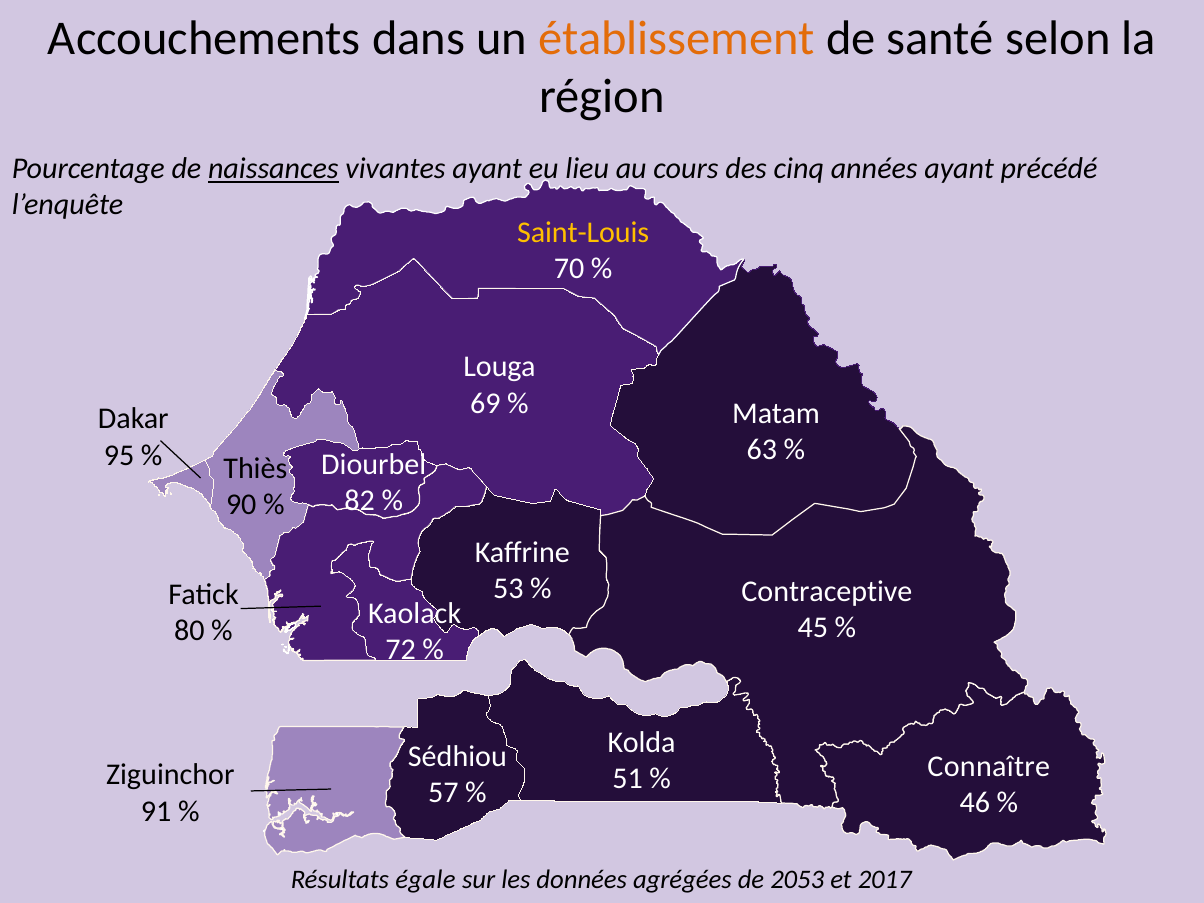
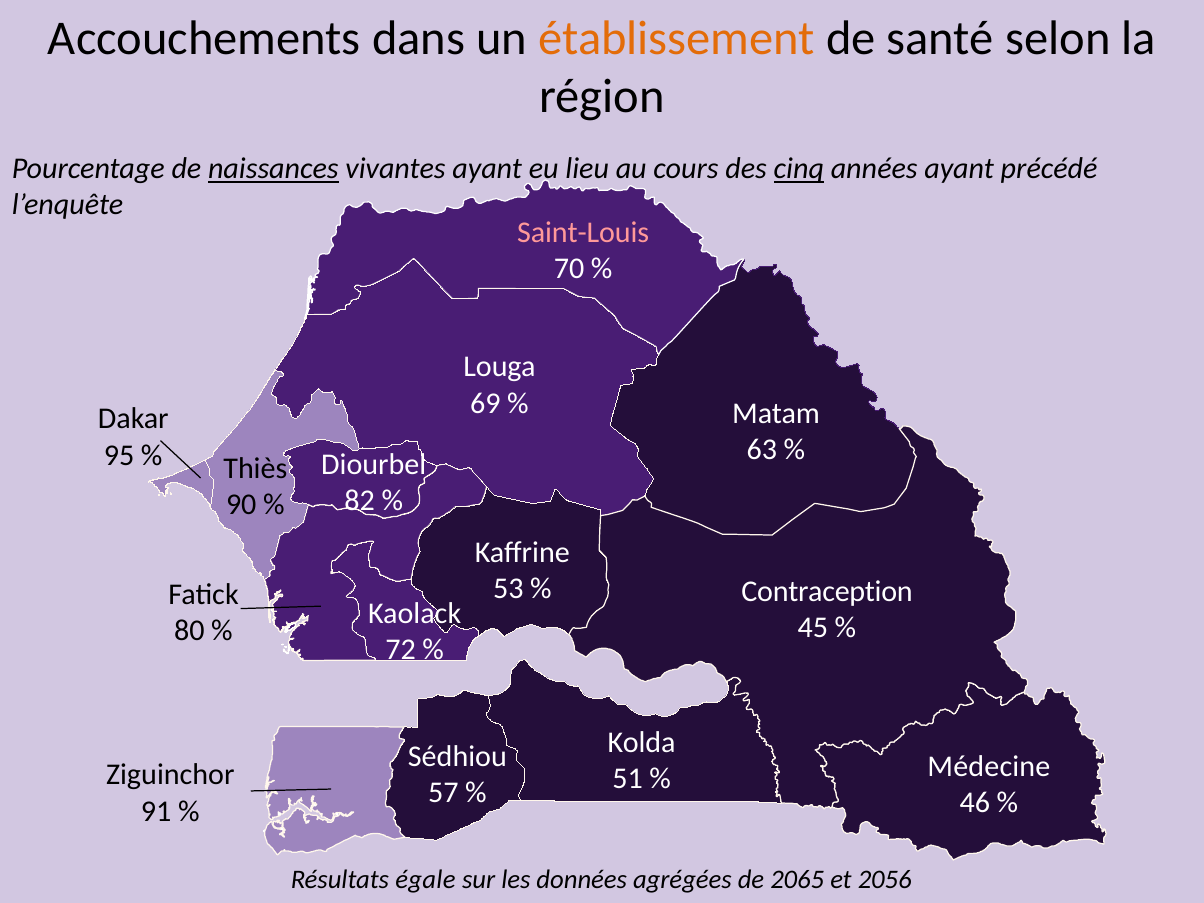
cinq underline: none -> present (799, 169)
Saint-Louis colour: yellow -> pink (583, 232)
Contraceptive: Contraceptive -> Contraception (827, 591)
Connaître: Connaître -> Médecine (989, 767)
2053: 2053 -> 2065 (797, 880)
2017: 2017 -> 2056 (885, 880)
